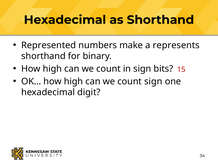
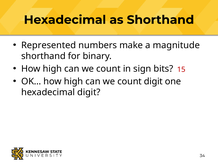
represents: represents -> magnitude (176, 45)
count sign: sign -> digit (153, 82)
